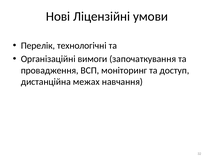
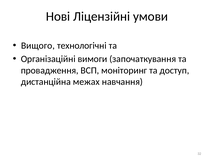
Перелік: Перелік -> Вищого (38, 45)
